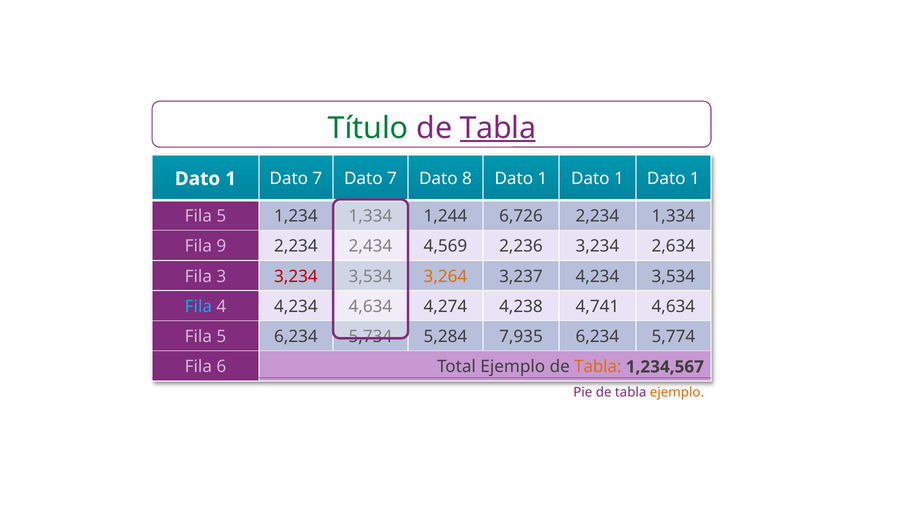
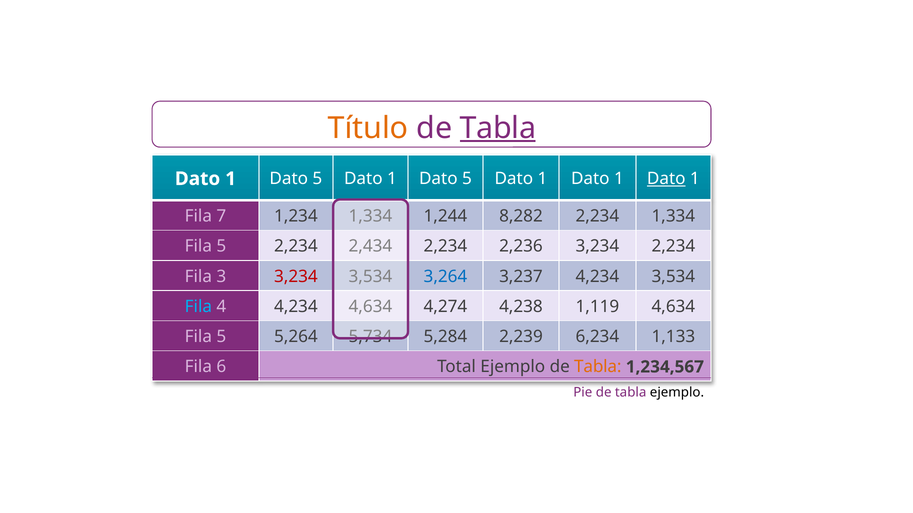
Título colour: green -> orange (368, 128)
7: 7 -> 5 (317, 179)
7: 7 -> 1 (392, 179)
8: 8 -> 5 (467, 179)
Dato underline: none -> present (666, 179)
5: 5 -> 7 (221, 216)
6,726: 6,726 -> 8,282 (521, 216)
9: 9 -> 5 (221, 247)
4,569: 4,569 -> 2,234 (445, 247)
3,234 2,634: 2,634 -> 2,234 (673, 247)
3,264 colour: orange -> blue (445, 277)
4,741: 4,741 -> 1,119 (597, 307)
5 6,234: 6,234 -> 5,264 (296, 337)
7,935: 7,935 -> 2,239 (521, 337)
5,774: 5,774 -> 1,133 (673, 337)
ejemplo colour: orange -> black (677, 393)
